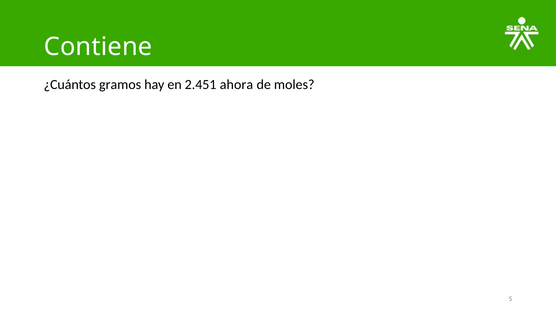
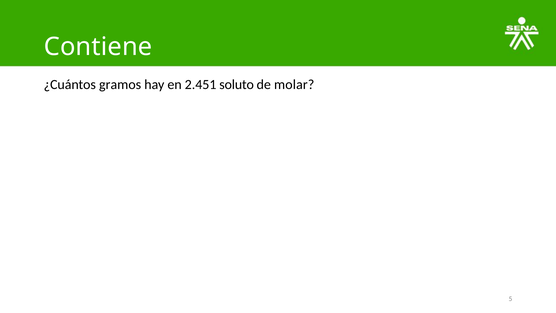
ahora: ahora -> soluto (237, 84)
moles: moles -> molar (294, 84)
